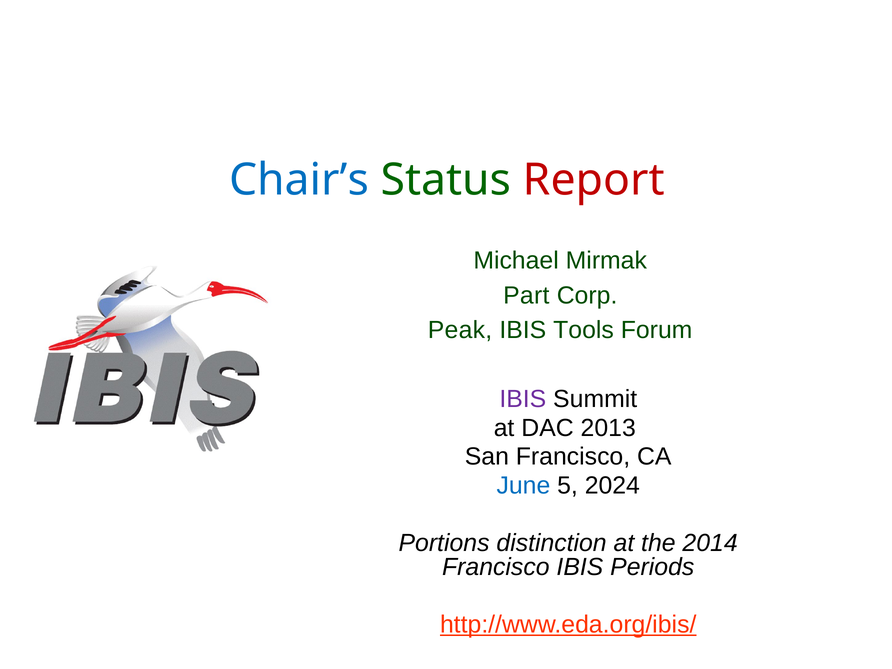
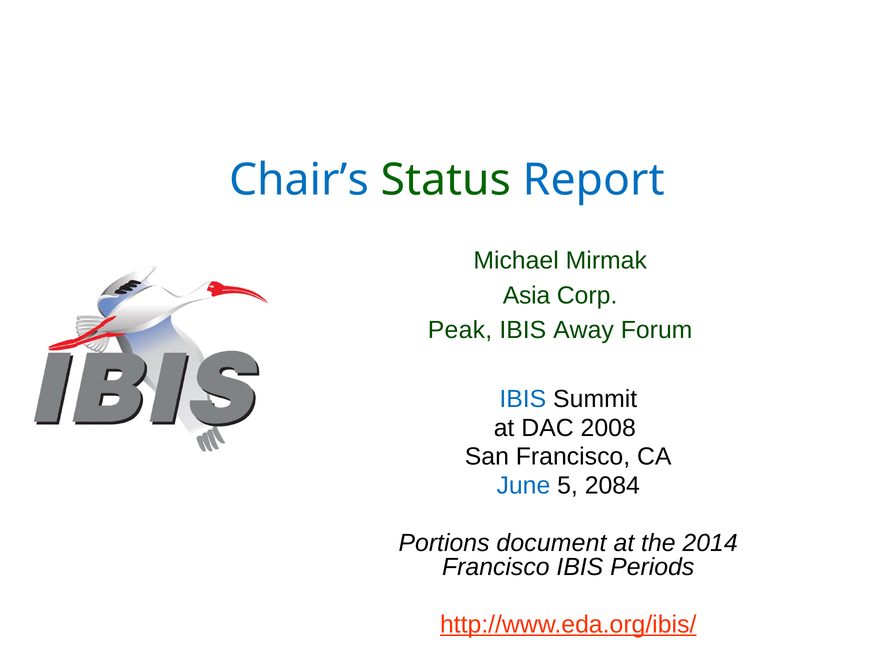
Report colour: red -> blue (594, 180)
Part: Part -> Asia (527, 295)
Tools: Tools -> Away (584, 330)
IBIS colour: purple -> blue (523, 399)
2013: 2013 -> 2008 (608, 428)
2024: 2024 -> 2084 (612, 486)
distinction: distinction -> document (551, 543)
